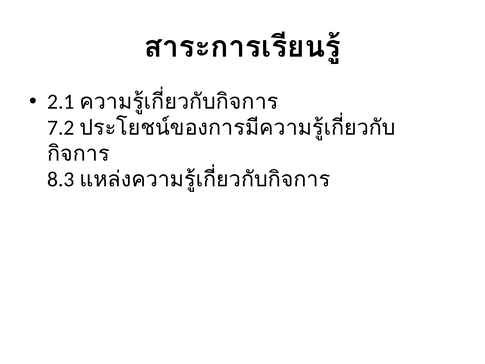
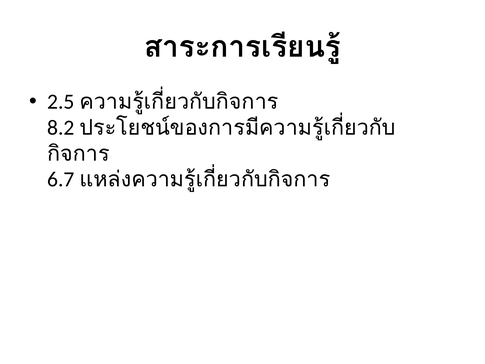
2.1: 2.1 -> 2.5 (61, 102)
7.2: 7.2 -> 8.2 (61, 128)
8.3: 8.3 -> 6.7 (61, 179)
